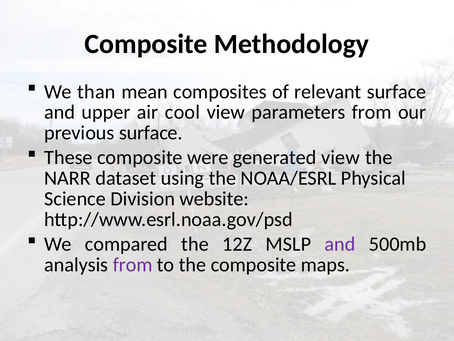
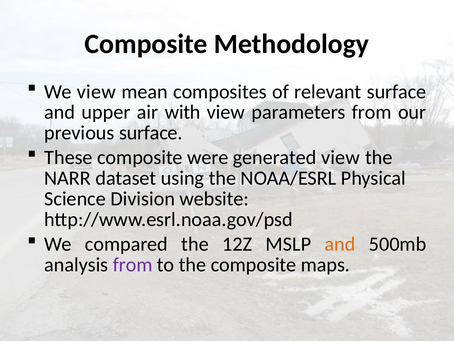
We than: than -> view (96, 92)
cool: cool -> with (183, 112)
and colour: purple -> orange (340, 244)
